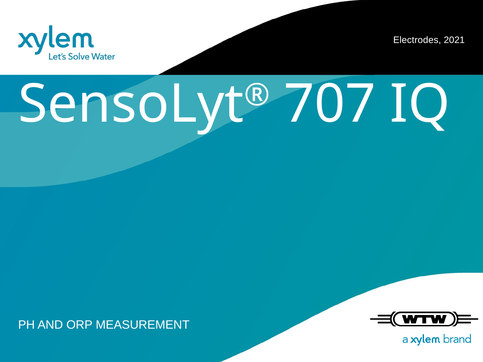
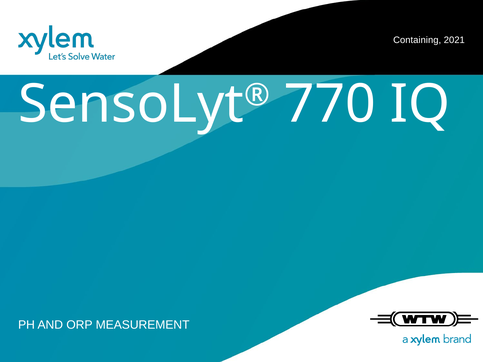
Electrodes: Electrodes -> Containing (417, 40)
707: 707 -> 770 (330, 104)
